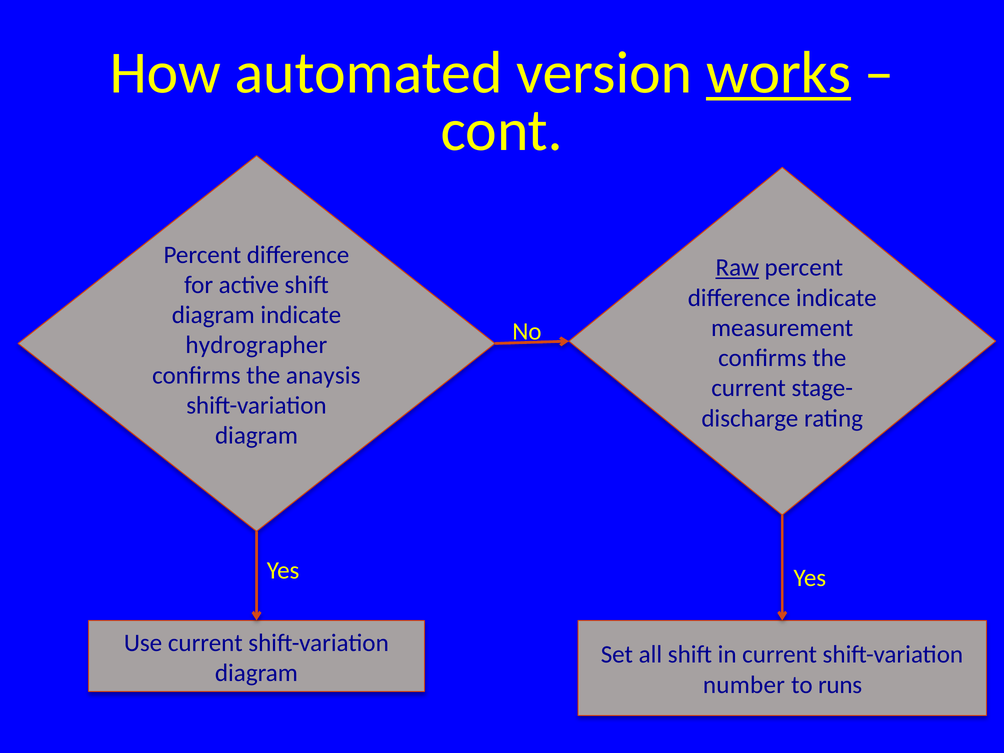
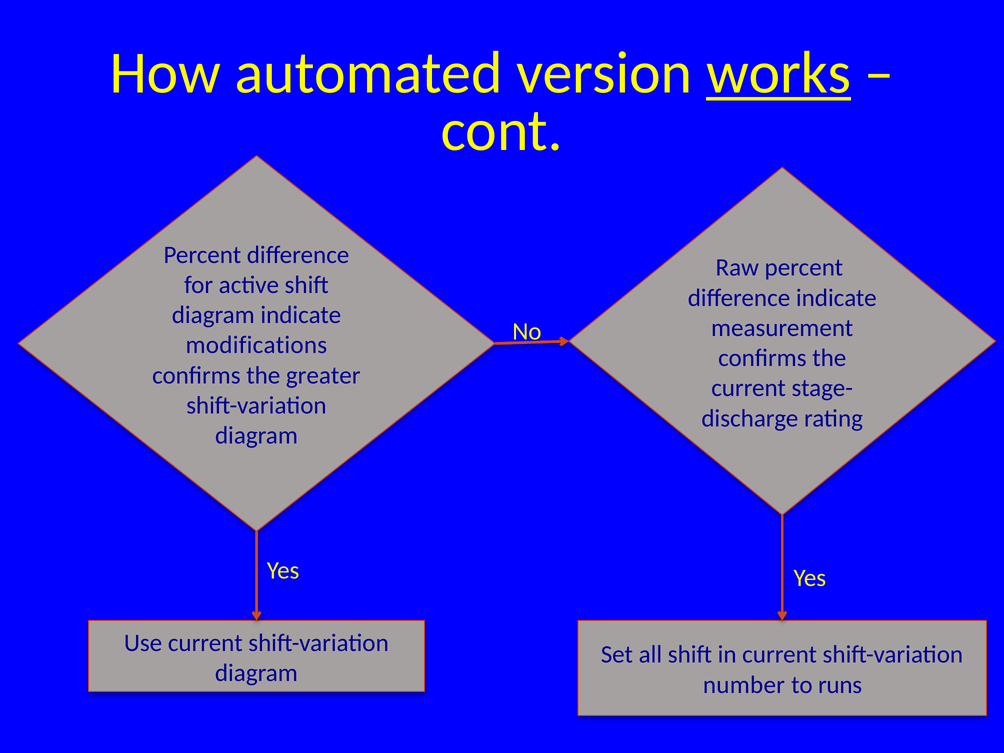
Raw underline: present -> none (737, 268)
hydrographer: hydrographer -> modifications (256, 345)
anaysis: anaysis -> greater (323, 375)
